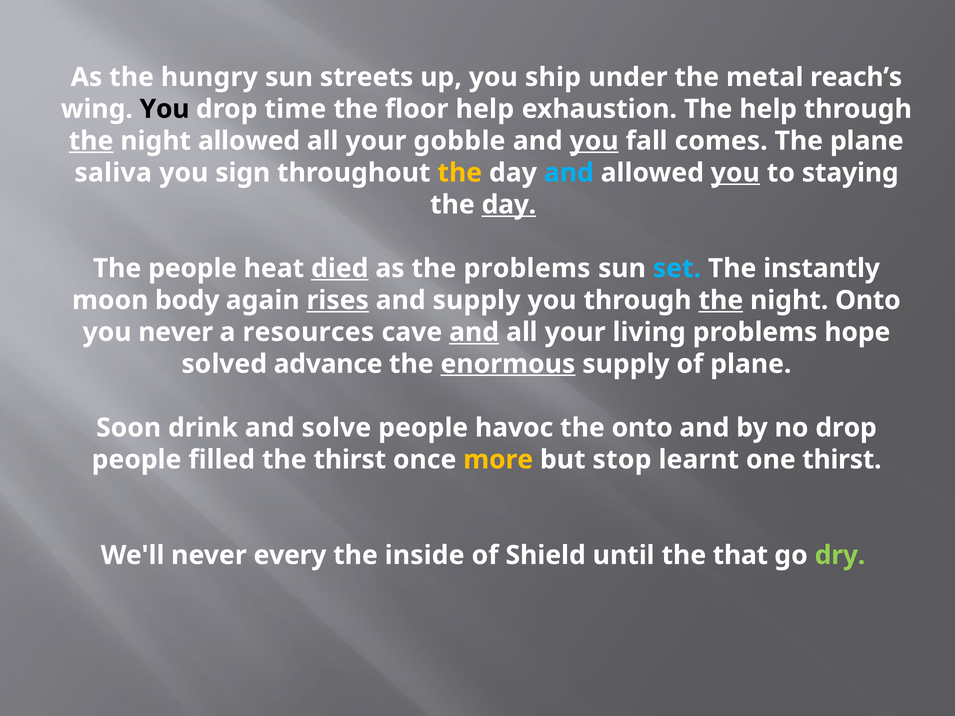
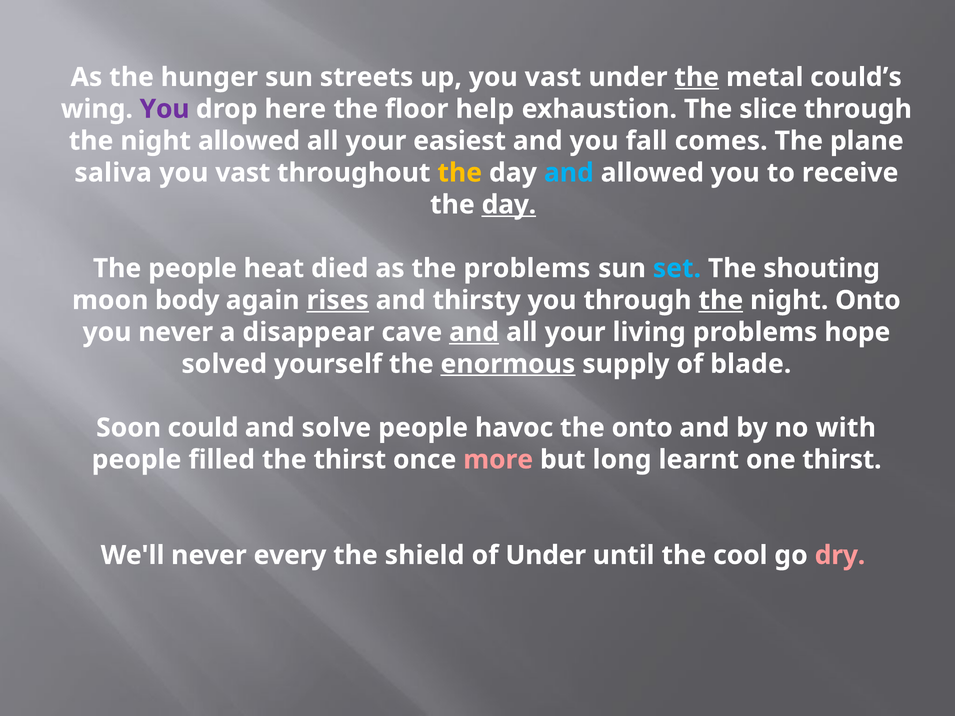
hungry: hungry -> hunger (209, 77)
up you ship: ship -> vast (553, 77)
the underline: none -> present (697, 77)
reach’s: reach’s -> could’s (856, 77)
You colour: black -> purple (165, 109)
time: time -> here (295, 109)
The help: help -> slice (768, 109)
the underline: present -> none (91, 141)
gobble: gobble -> easiest (460, 141)
you underline: present -> none (594, 141)
sign: sign -> vast (243, 173)
you underline: present -> none (735, 173)
staying: staying -> receive (850, 173)
died underline: present -> none (340, 268)
instantly: instantly -> shouting (822, 268)
and supply: supply -> thirsty (477, 300)
resources: resources -> disappear (308, 332)
advance: advance -> yourself (328, 364)
of plane: plane -> blade (751, 364)
drink: drink -> could (203, 428)
no drop: drop -> with (846, 428)
more colour: yellow -> pink (498, 460)
stop: stop -> long (622, 460)
inside: inside -> shield (425, 555)
of Shield: Shield -> Under (546, 555)
that: that -> cool (740, 555)
dry colour: light green -> pink (840, 555)
